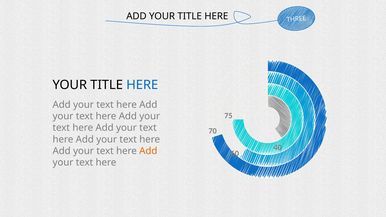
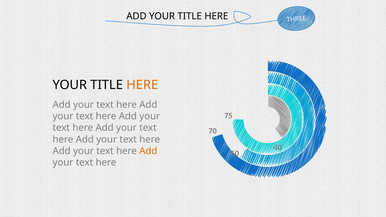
HERE colour: blue -> orange (142, 85)
